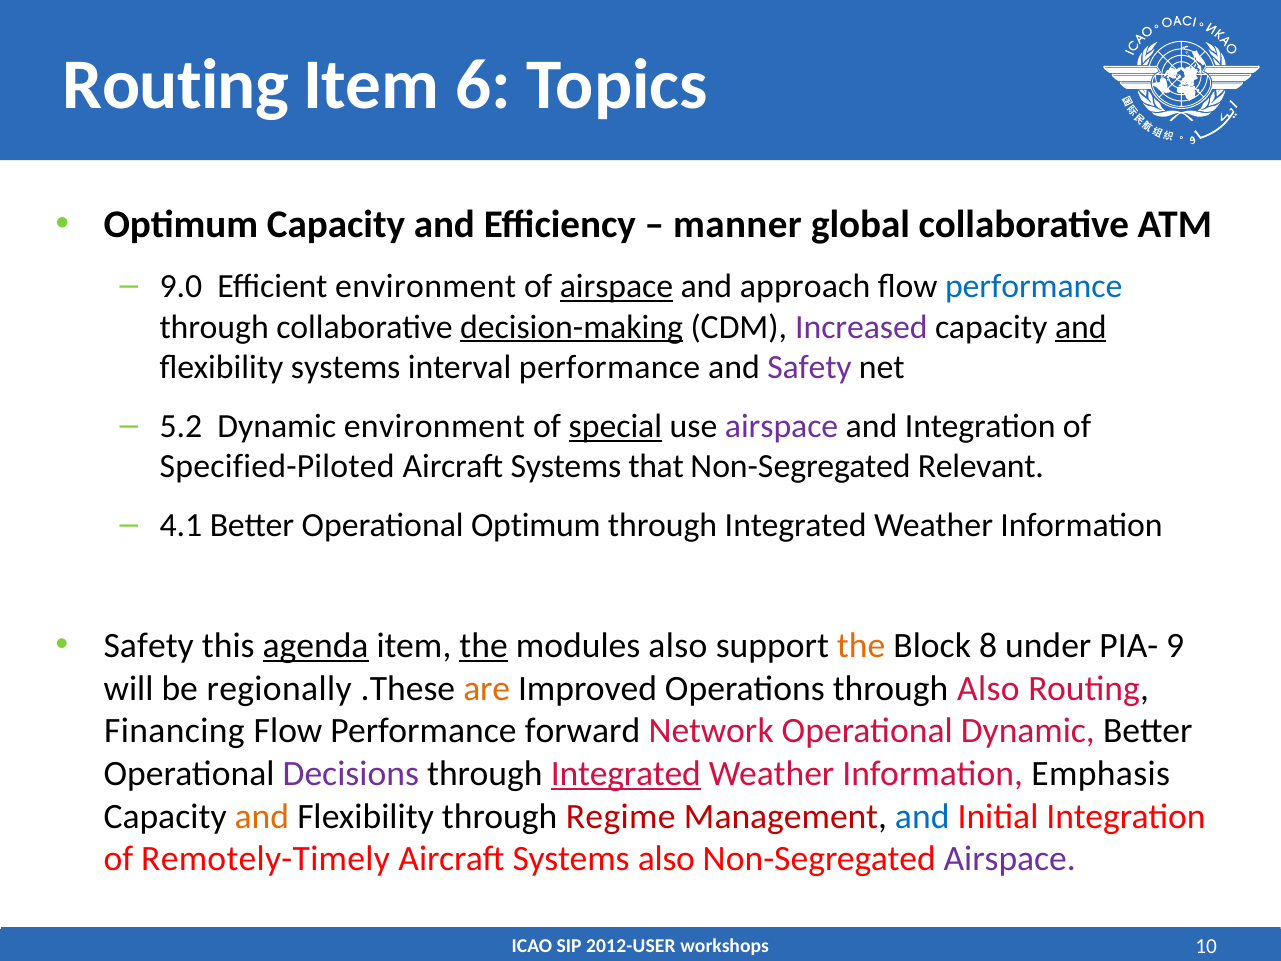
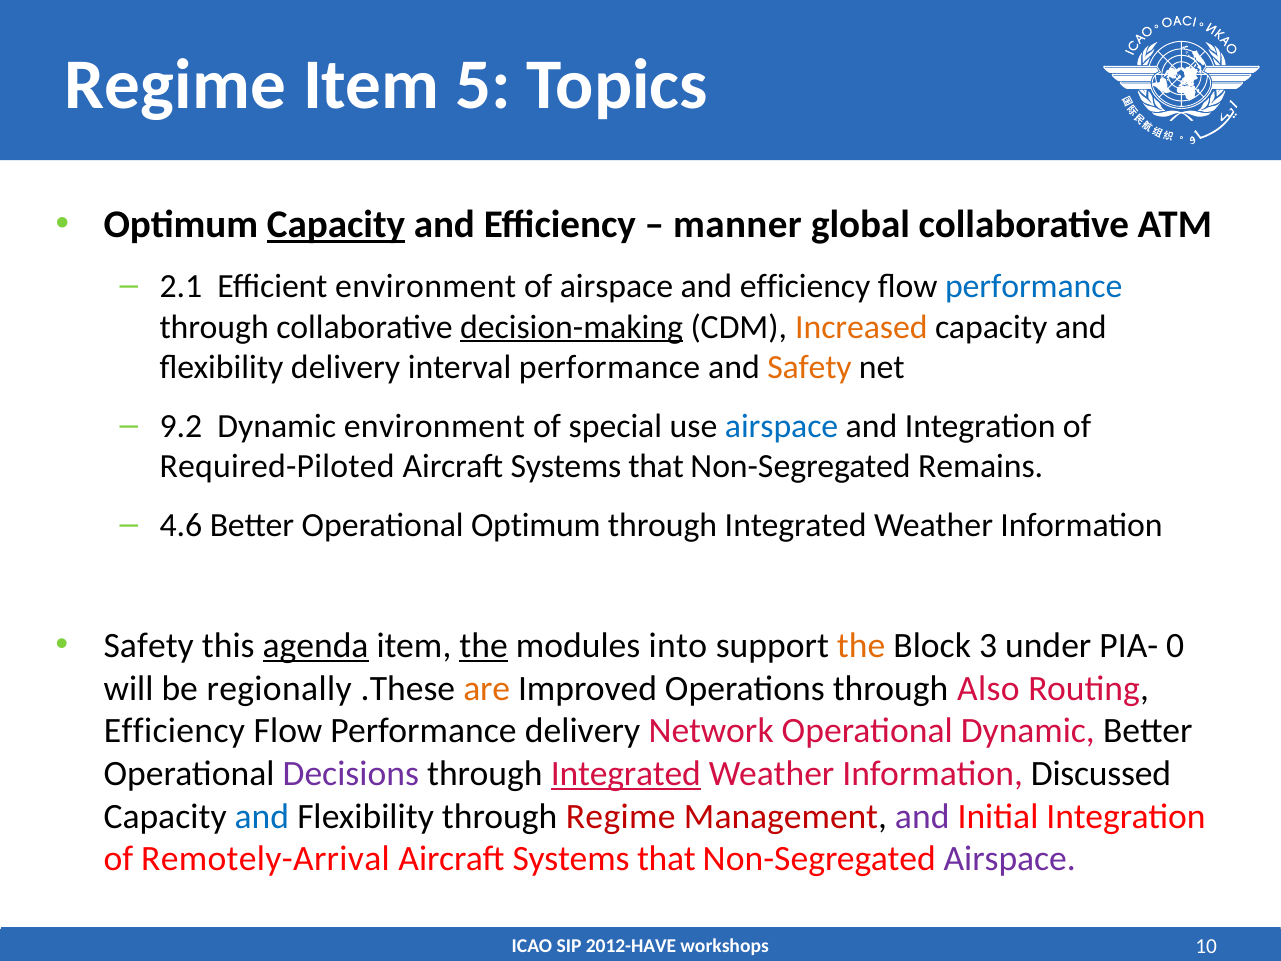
Routing: Routing -> Regime (175, 85)
6: 6 -> 5 (483, 85)
Capacity underline: none -> present (336, 225)
9.0: 9.0 -> 2.1 (181, 286)
airspace underline: present -> none (616, 286)
approach: approach -> efficiency (805, 286)
Increased colour: purple -> orange (861, 327)
and underline: present -> none (1081, 327)
flexibility systems: systems -> delivery (346, 367)
Safety colour: purple -> orange (810, 367)
5.2: 5.2 -> 9.2 (181, 426)
special underline: present -> none (615, 426)
airspace colour: purple -> blue (782, 426)
Specified-Piloted: Specified-Piloted -> Required-Piloted (277, 467)
Relevant: Relevant -> Remains (981, 467)
4.1: 4.1 -> 4.6 (181, 525)
modules also: also -> into (678, 645)
8: 8 -> 3 (988, 645)
9: 9 -> 0 (1175, 645)
Financing: Financing -> Efficiency (174, 731)
Performance forward: forward -> delivery (582, 731)
Emphasis: Emphasis -> Discussed (1101, 774)
and colour: orange -> blue (262, 816)
and colour: blue -> purple (922, 816)
Remotely-Timely: Remotely-Timely -> Remotely-Arrival (266, 859)
also: also -> that (666, 859)
2012-USER: 2012-USER -> 2012-HAVE (631, 946)
